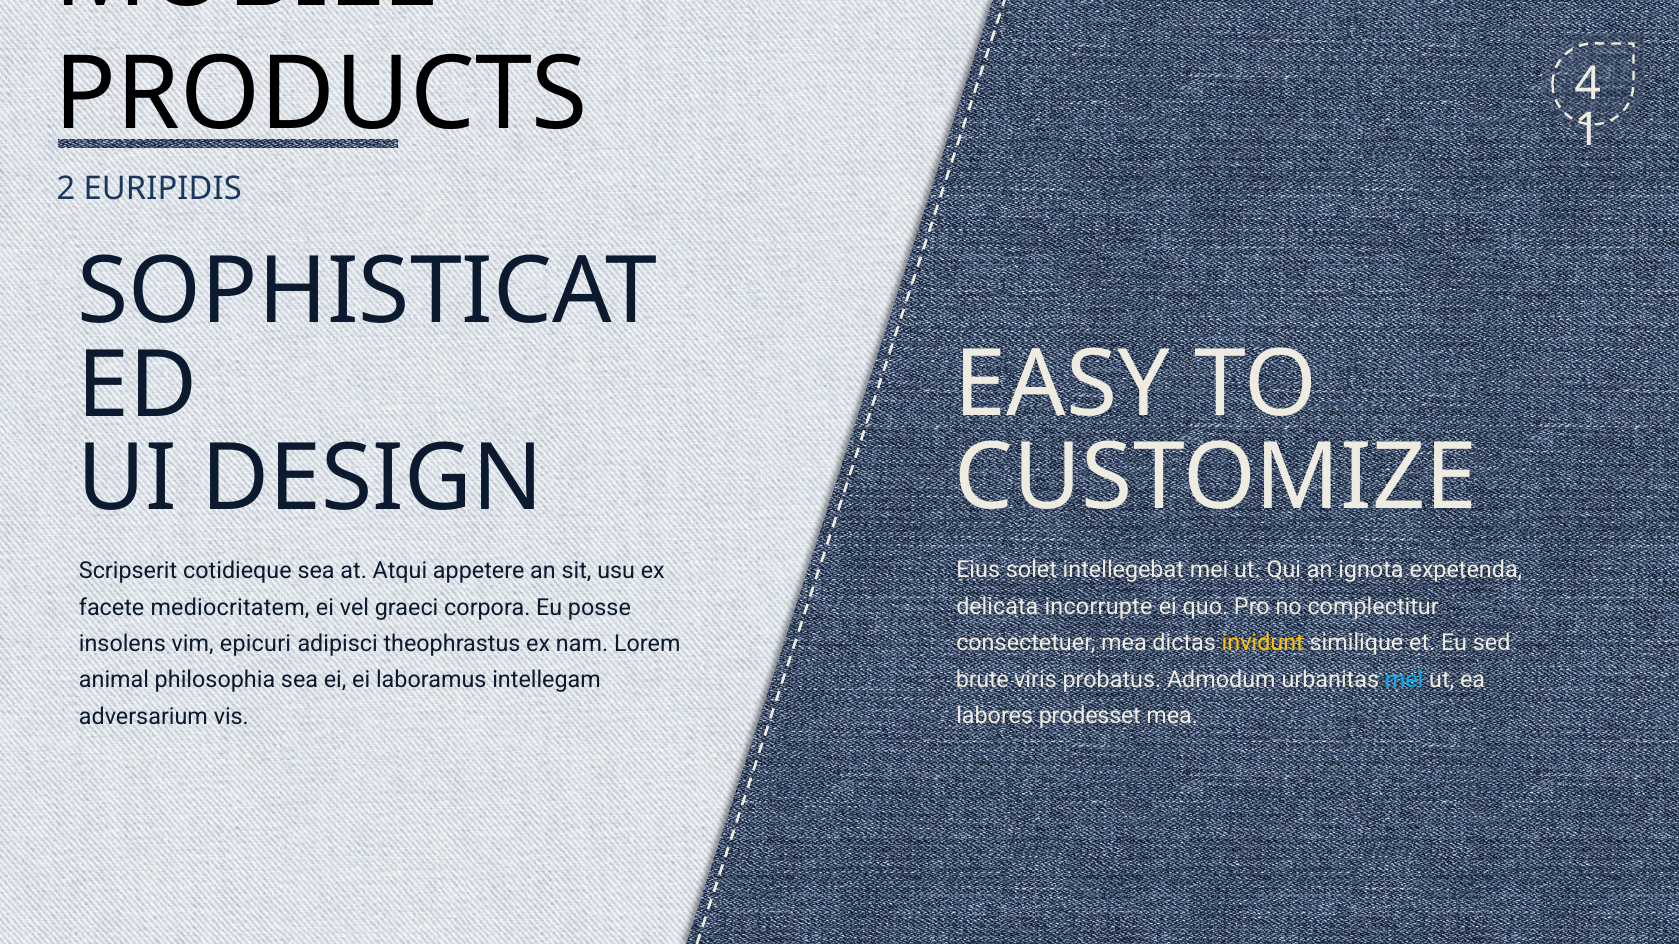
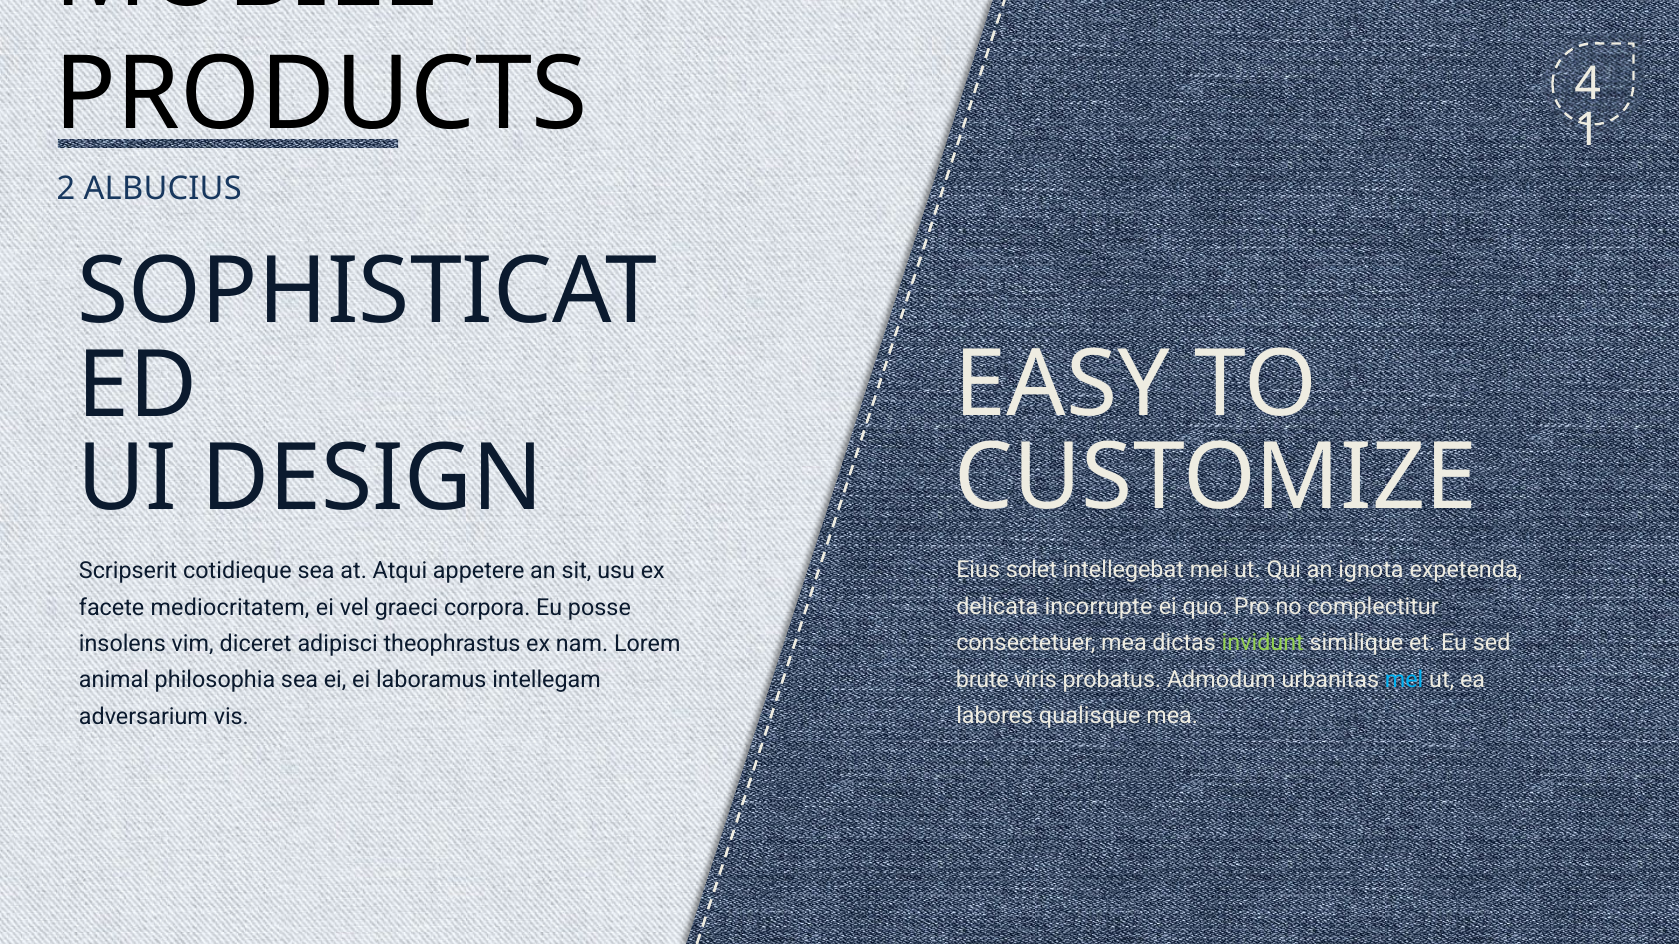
EURIPIDIS: EURIPIDIS -> ALBUCIUS (163, 189)
invidunt colour: yellow -> light green (1263, 643)
epicuri: epicuri -> diceret (256, 644)
prodesset: prodesset -> qualisque (1090, 716)
